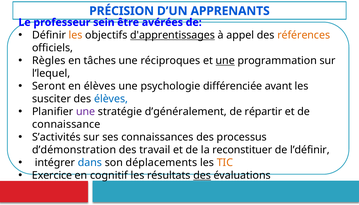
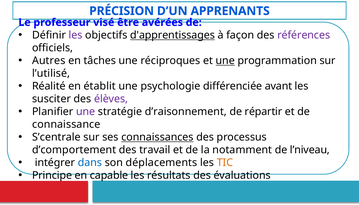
sein: sein -> visé (104, 22)
les colour: orange -> purple (76, 35)
appel: appel -> façon (240, 35)
références colour: orange -> purple (304, 35)
Règles: Règles -> Autres (49, 61)
l’lequel: l’lequel -> l’utilisé (51, 73)
Seront: Seront -> Réalité (49, 86)
en élèves: élèves -> établit (100, 86)
élèves colour: blue -> purple (111, 99)
d’généralement: d’généralement -> d’raisonnement (186, 112)
S’activités: S’activités -> S’centrale (56, 137)
connaissances underline: none -> present (157, 137)
d’démonstration: d’démonstration -> d’comportement (74, 150)
reconstituer: reconstituer -> notamment (242, 150)
l’définir: l’définir -> l’niveau (310, 150)
Exercice: Exercice -> Principe (52, 176)
cognitif: cognitif -> capable (109, 176)
des underline: present -> none (202, 176)
